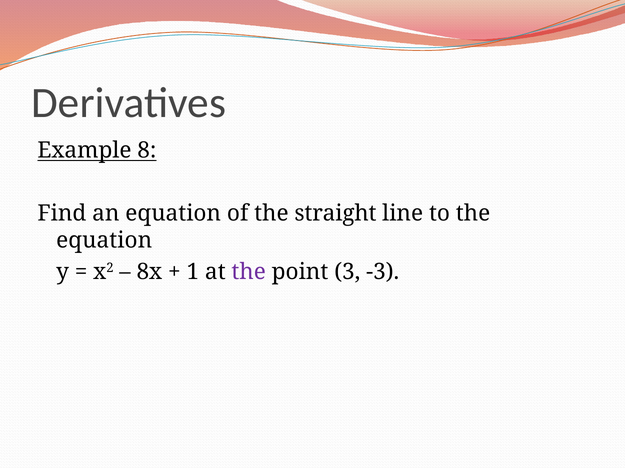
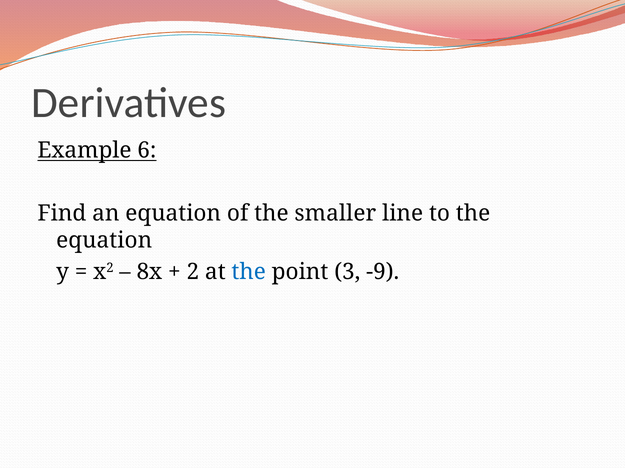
8: 8 -> 6 (147, 150)
straight: straight -> smaller (335, 214)
1: 1 -> 2 (193, 272)
the colour: purple -> blue (249, 272)
-3: -3 -> -9 (383, 272)
